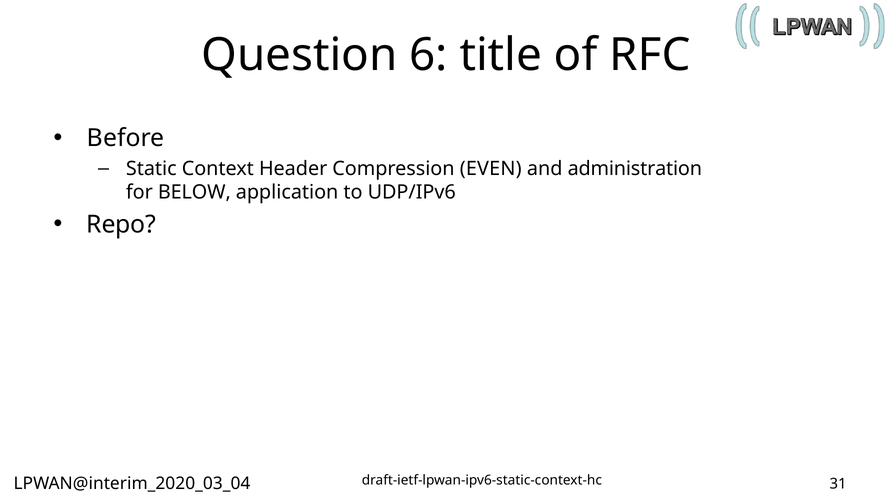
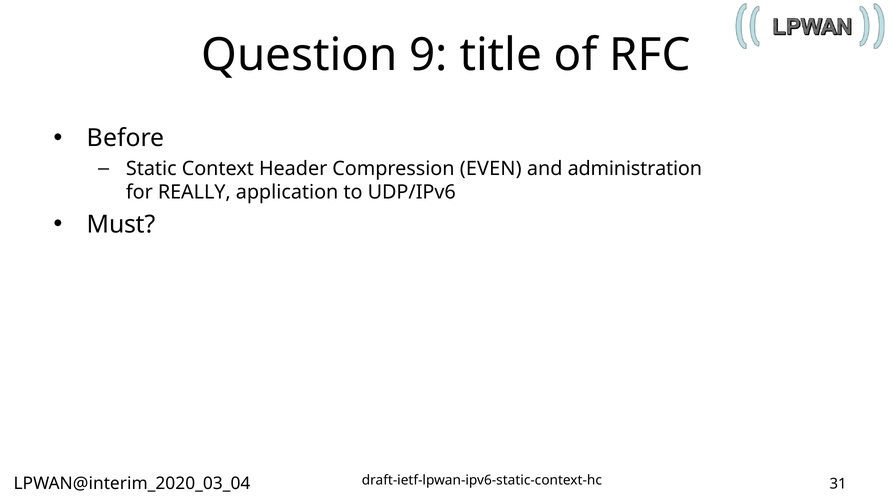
6: 6 -> 9 (428, 55)
BELOW: BELOW -> REALLY (194, 192)
Repo: Repo -> Must (121, 224)
